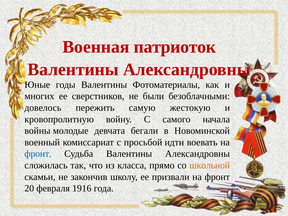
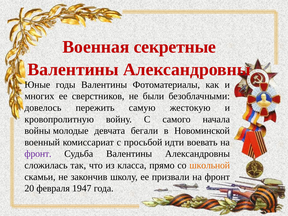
патриоток: патриоток -> секретные (175, 47)
фронт colour: blue -> purple (38, 154)
1916: 1916 -> 1947 (82, 188)
